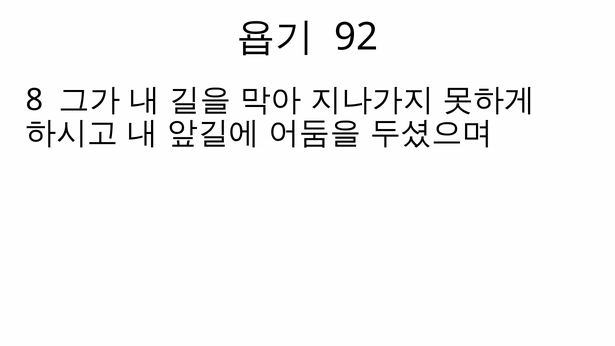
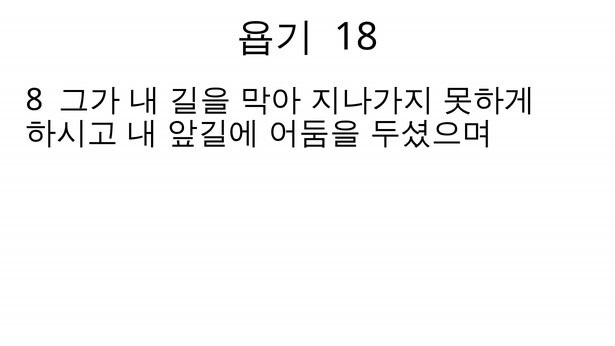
92: 92 -> 18 (356, 37)
